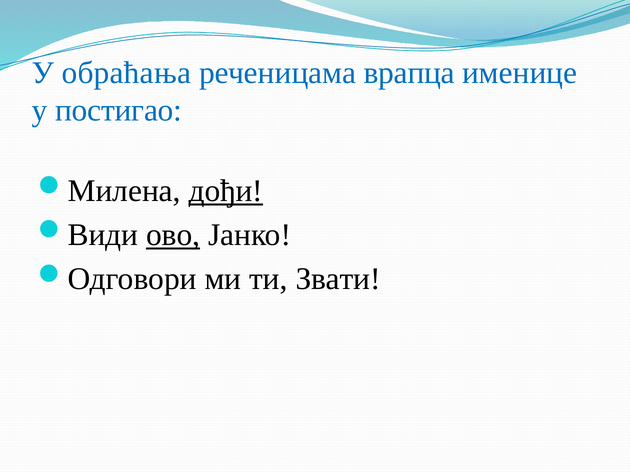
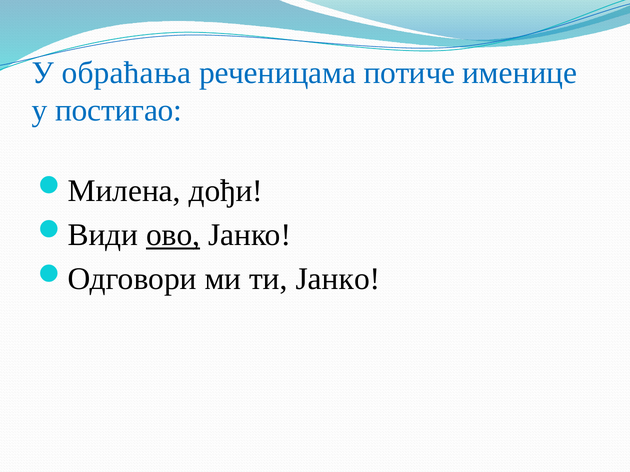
врапца: врапца -> потиче (409, 73)
дођи underline: present -> none (226, 191)
ти Звати: Звати -> Јанко (338, 279)
